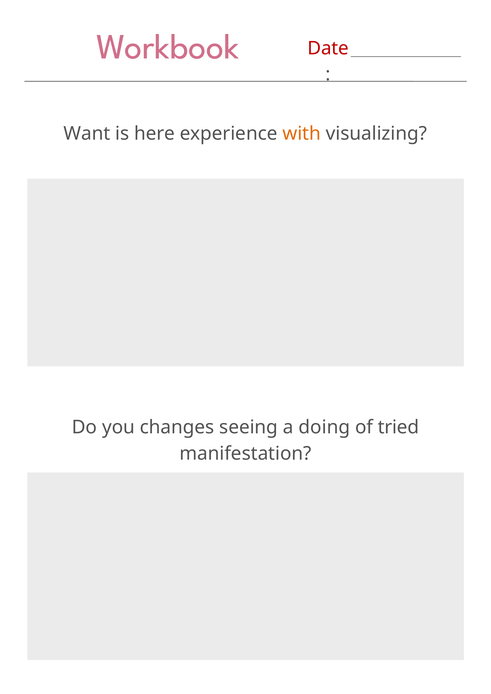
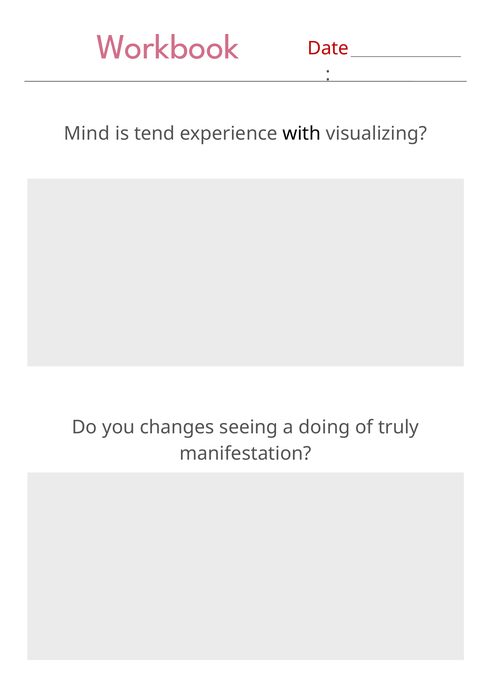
Want: Want -> Mind (87, 134)
here: here -> tend (155, 134)
with colour: orange -> black (302, 134)
tried: tried -> truly (399, 428)
